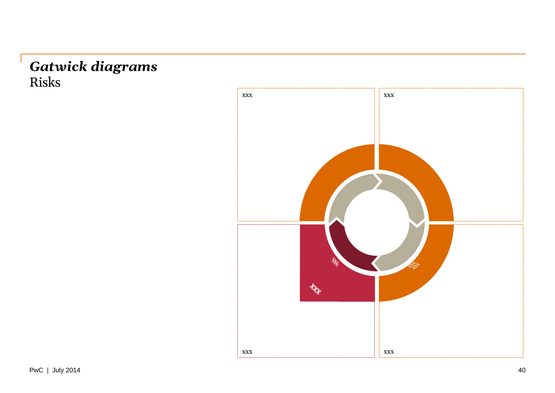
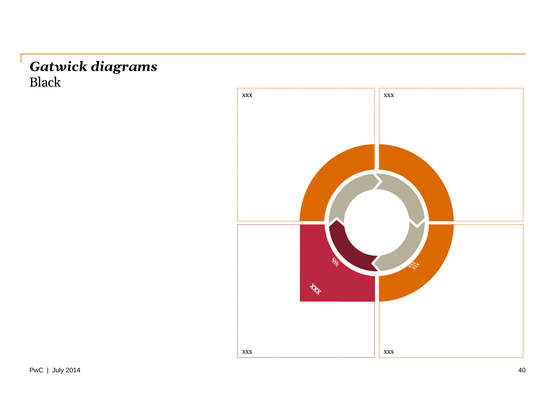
Risks: Risks -> Black (45, 82)
